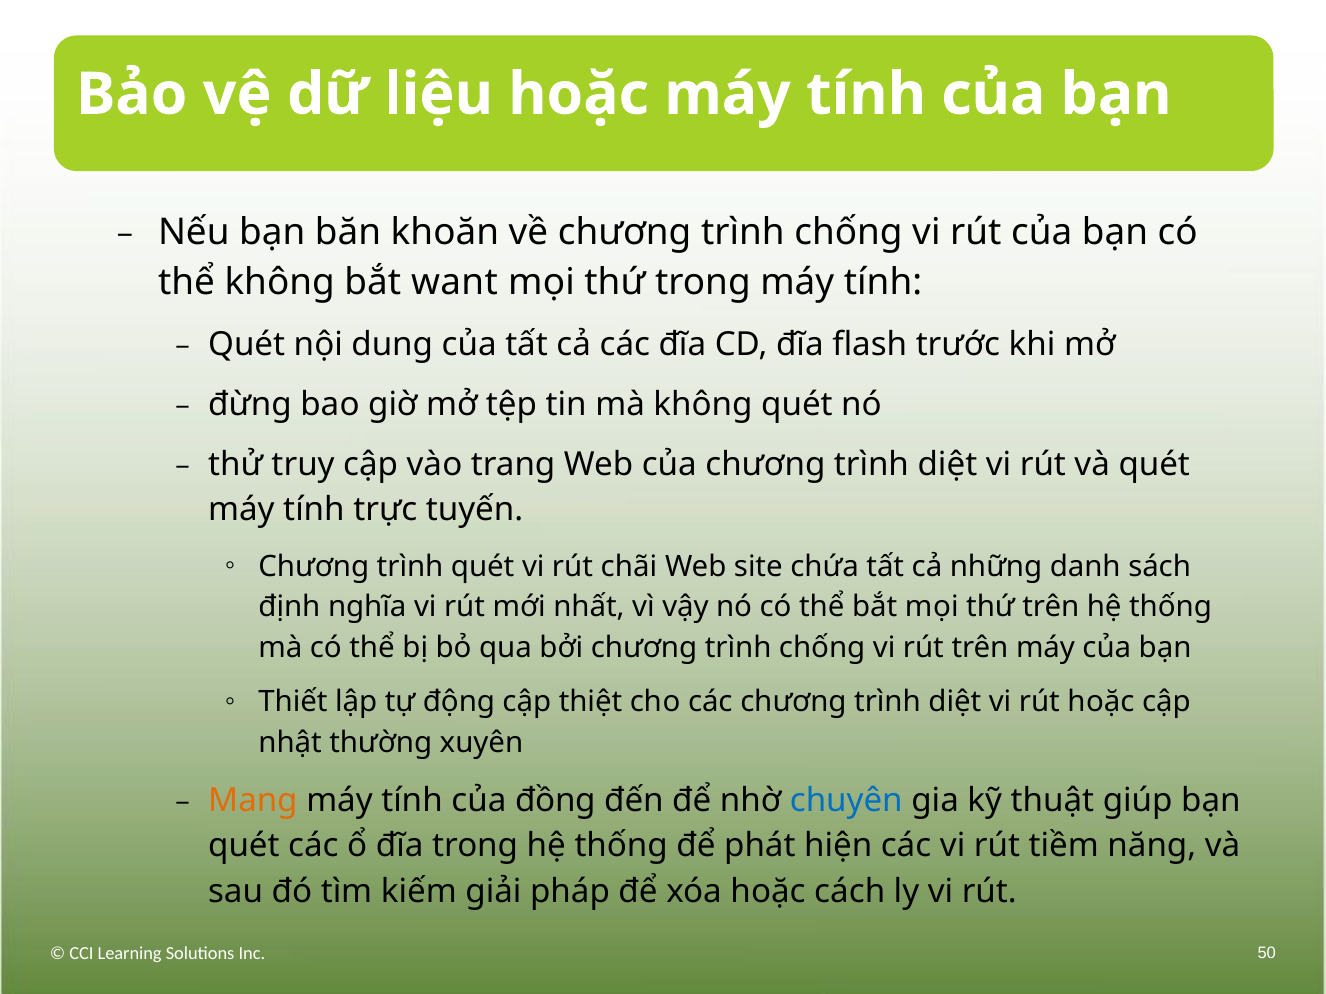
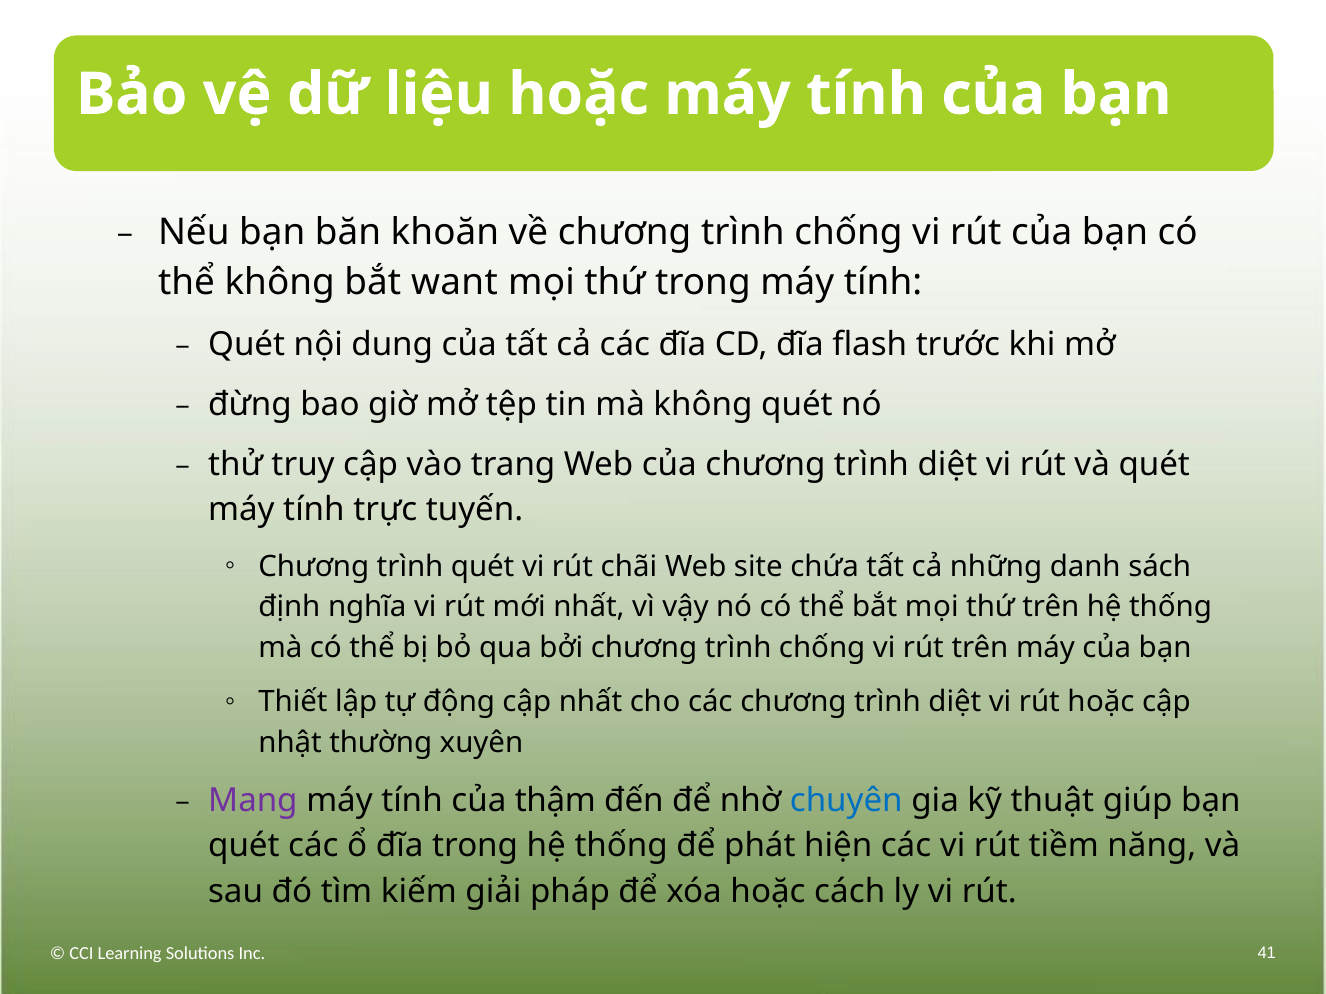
cập thiệt: thiệt -> nhất (590, 703)
Mang colour: orange -> purple (253, 801)
đồng: đồng -> thậm (555, 801)
50: 50 -> 41 (1267, 954)
